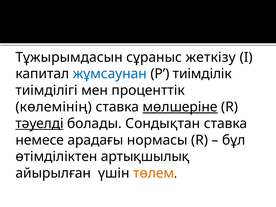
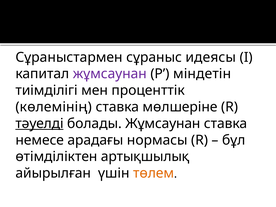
Тұжырымдасын: Тұжырымдасын -> Сұраныстармен (69, 57)
жеткізу: жеткізу -> идеясы (211, 57)
жұмсаунан colour: blue -> purple (110, 74)
тиімділік: тиімділік -> міндетін (202, 74)
мөлшеріне underline: present -> none (180, 107)
болады Сондықтан: Сондықтан -> Жұмсаунан (163, 124)
